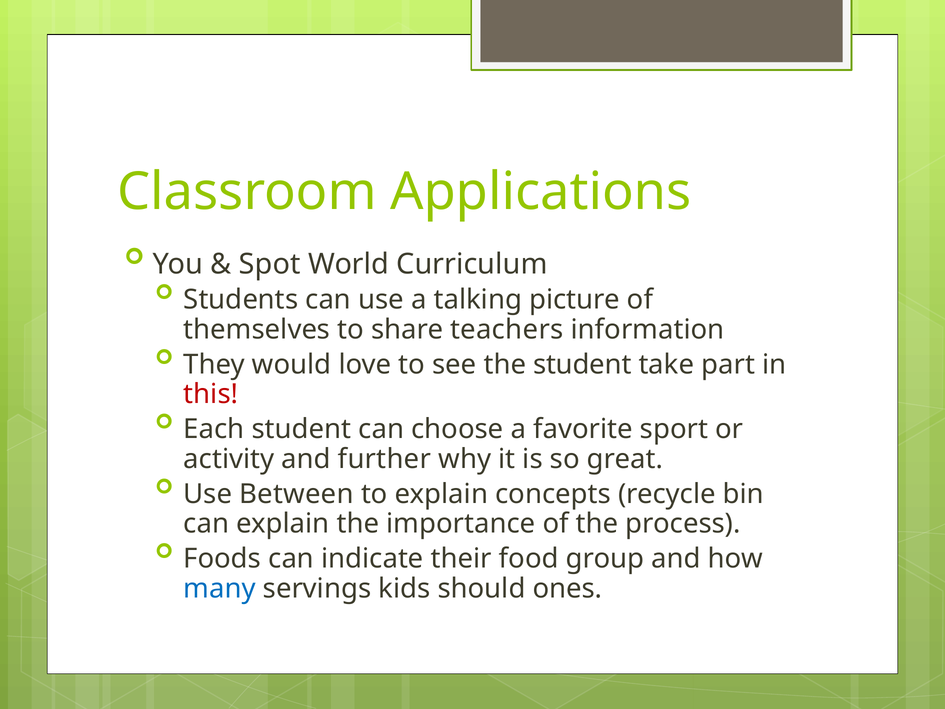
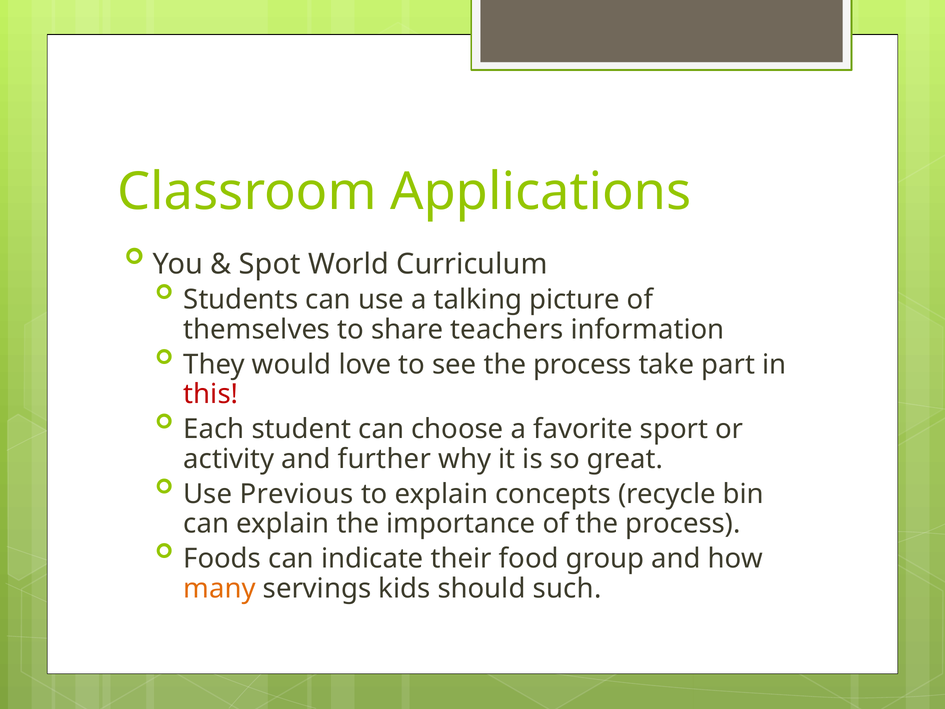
see the student: student -> process (582, 364)
Between: Between -> Previous (297, 494)
many colour: blue -> orange (220, 588)
ones: ones -> such (567, 588)
